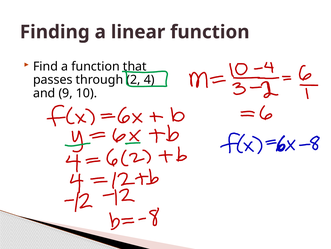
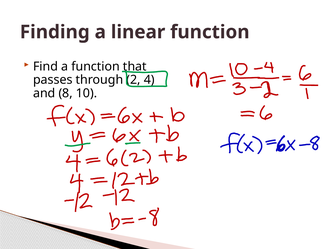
9: 9 -> 8 (66, 93)
